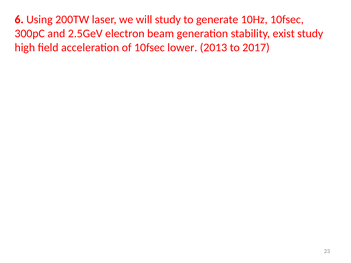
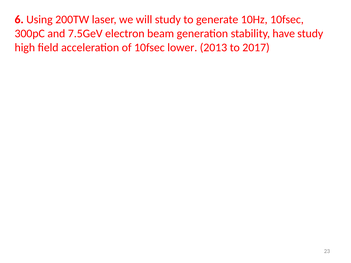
2.5GeV: 2.5GeV -> 7.5GeV (85, 34)
exist: exist -> have (284, 34)
